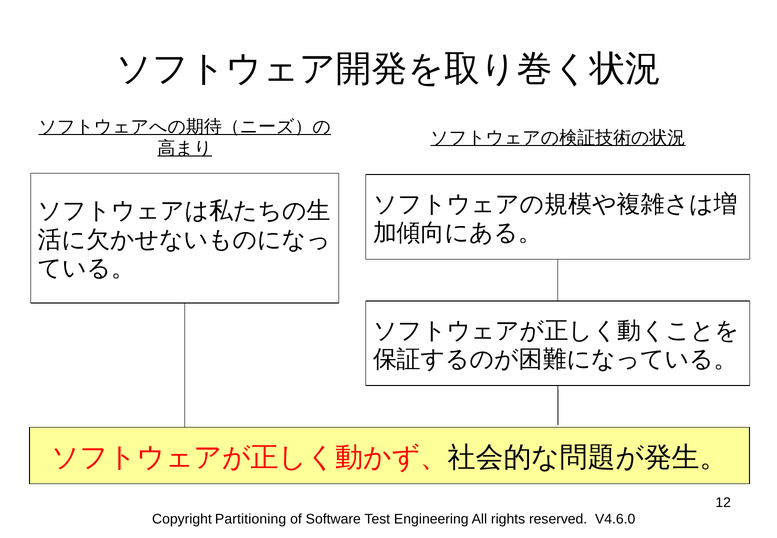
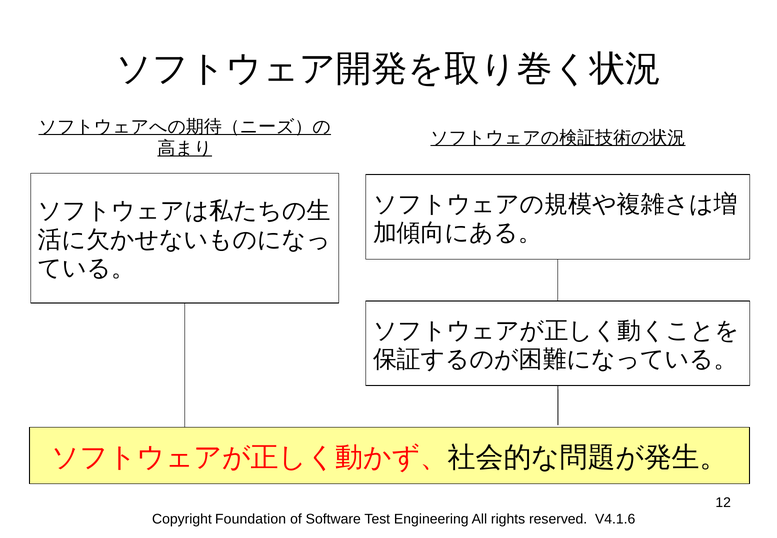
Partitioning: Partitioning -> Foundation (251, 519)
V4.6.0: V4.6.0 -> V4.1.6 (615, 519)
